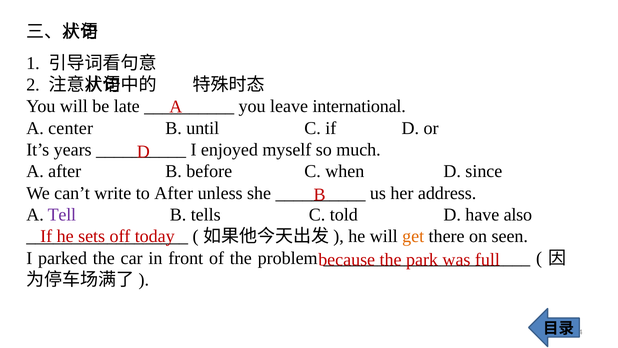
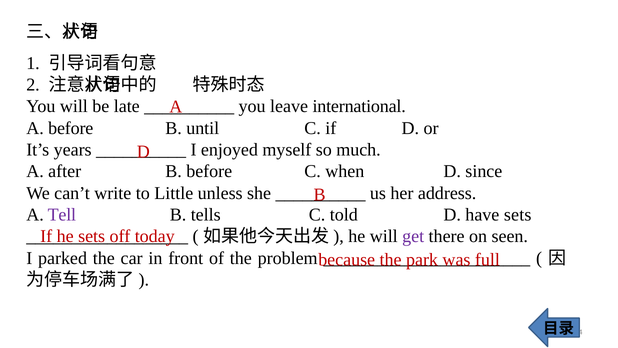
A center: center -> before (71, 128)
to After: After -> Little (174, 193)
have also: also -> sets (518, 215)
get colour: orange -> purple (413, 236)
